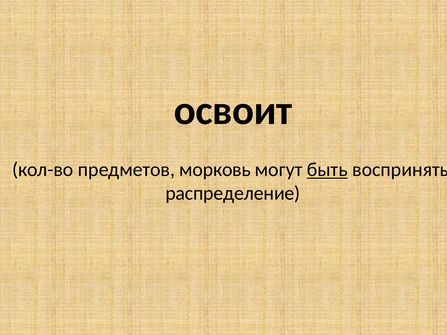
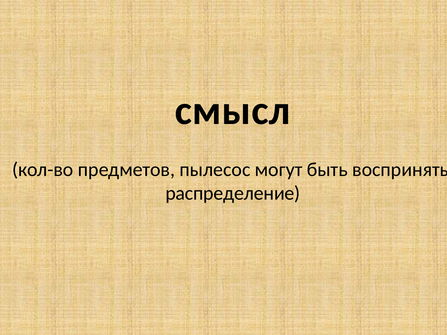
освоит: освоит -> смысл (233, 111)
морковь: морковь -> пылесос (215, 170)
быть underline: present -> none (327, 170)
